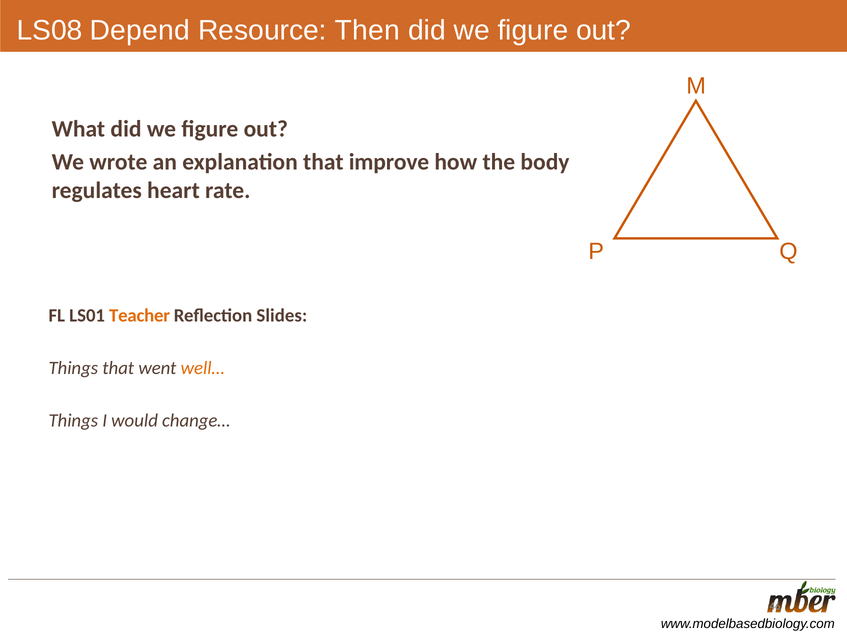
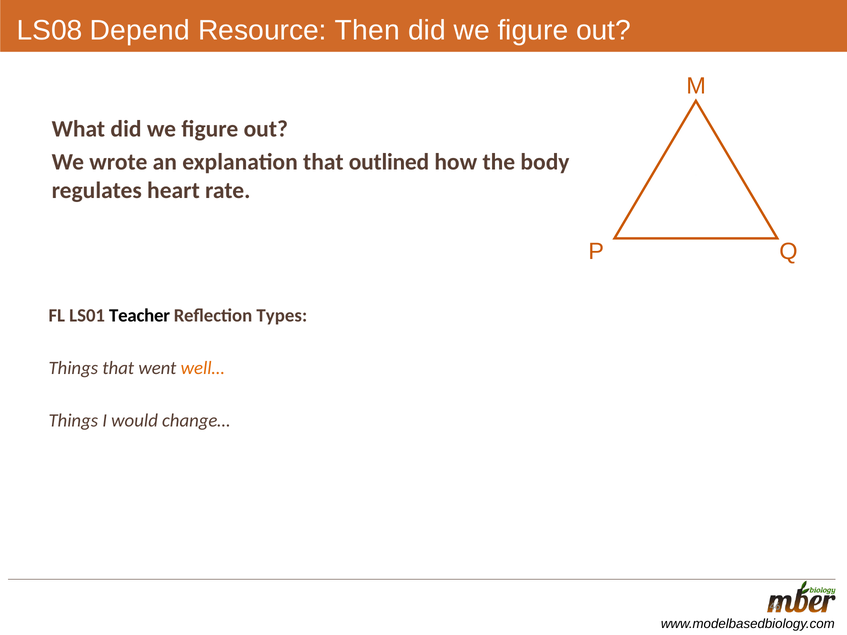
improve: improve -> outlined (389, 162)
Teacher colour: orange -> black (140, 315)
Slides: Slides -> Types (282, 315)
